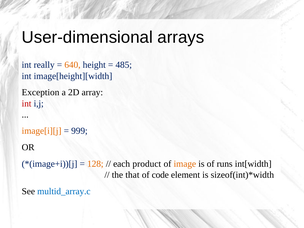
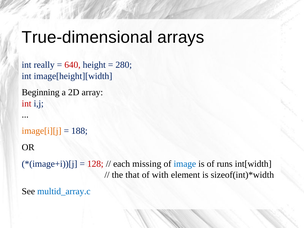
User-dimensional: User-dimensional -> True-dimensional (87, 37)
640 colour: orange -> red (72, 65)
485: 485 -> 280 (124, 65)
Exception: Exception -> Beginning (41, 92)
999: 999 -> 188 (79, 131)
128 colour: orange -> red (95, 164)
product: product -> missing (147, 164)
image colour: orange -> blue (185, 164)
code: code -> with (160, 175)
